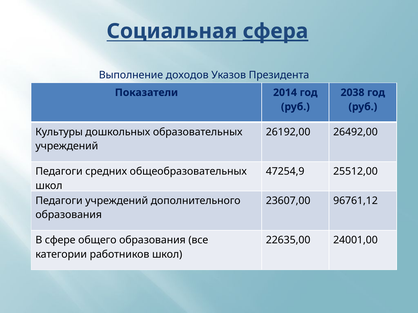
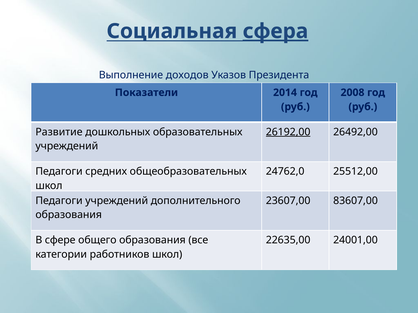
2038: 2038 -> 2008 (353, 93)
Культуры: Культуры -> Развитие (59, 132)
26192,00 underline: none -> present (288, 132)
47254,9: 47254,9 -> 24762,0 (285, 172)
96761,12: 96761,12 -> 83607,00 (356, 201)
